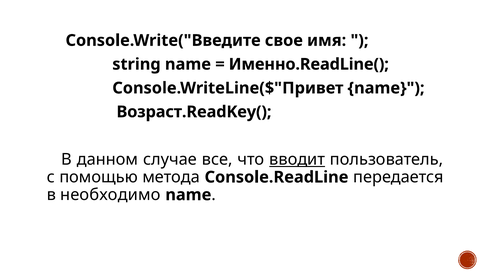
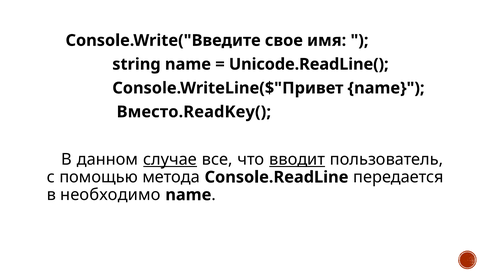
Именно.ReadLine(: Именно.ReadLine( -> Unicode.ReadLine( (309, 64)
Возраст.ReadKey(: Возраст.ReadKey( -> Вместо.ReadKey( (194, 112)
случае underline: none -> present (170, 159)
